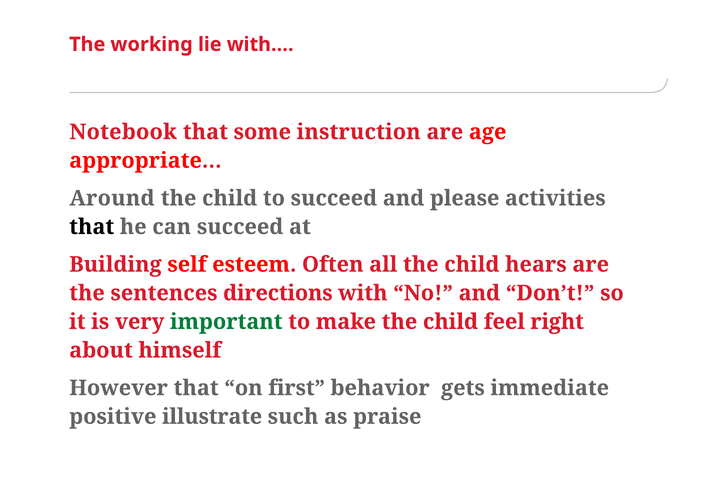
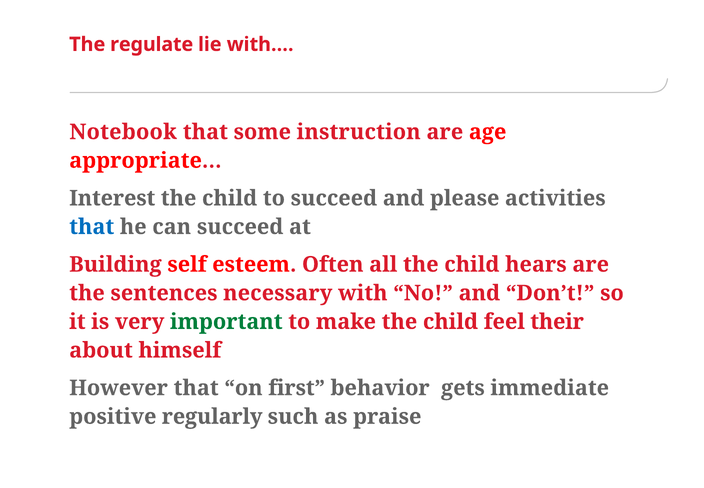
working: working -> regulate (152, 44)
Around: Around -> Interest (112, 198)
that colour: black -> blue (92, 227)
directions: directions -> necessary (278, 293)
right: right -> their (557, 321)
illustrate: illustrate -> regularly (212, 416)
